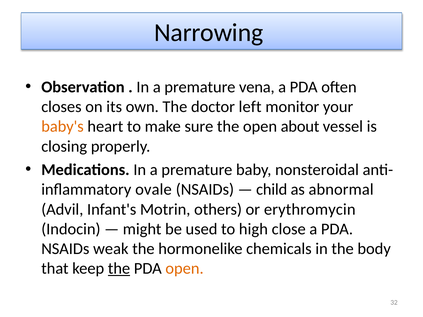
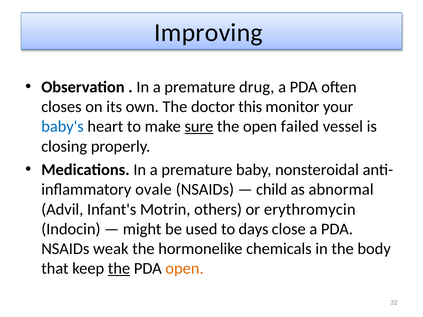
Narrowing: Narrowing -> Improving (208, 33)
vena: vena -> drug (257, 87)
left: left -> this (250, 107)
baby's colour: orange -> blue (63, 127)
sure underline: none -> present (199, 127)
about: about -> failed (300, 127)
high: high -> days (254, 229)
